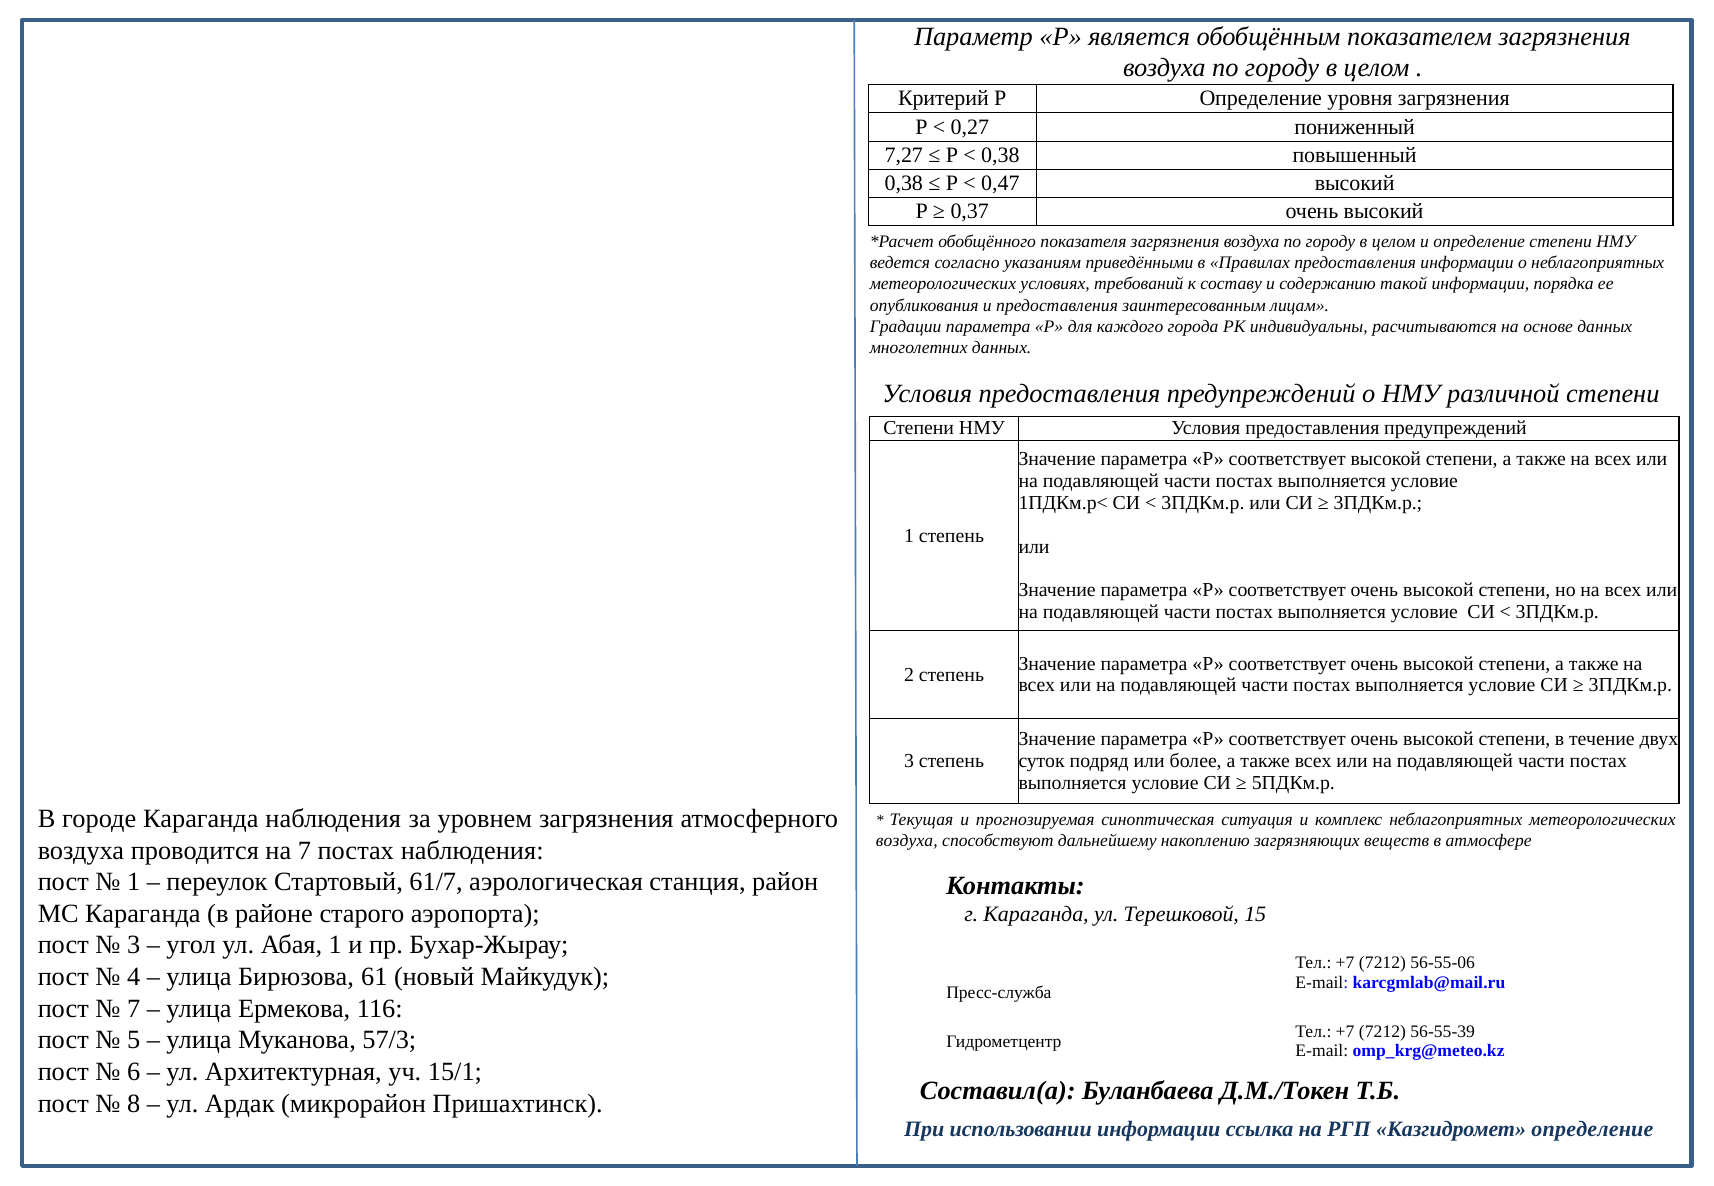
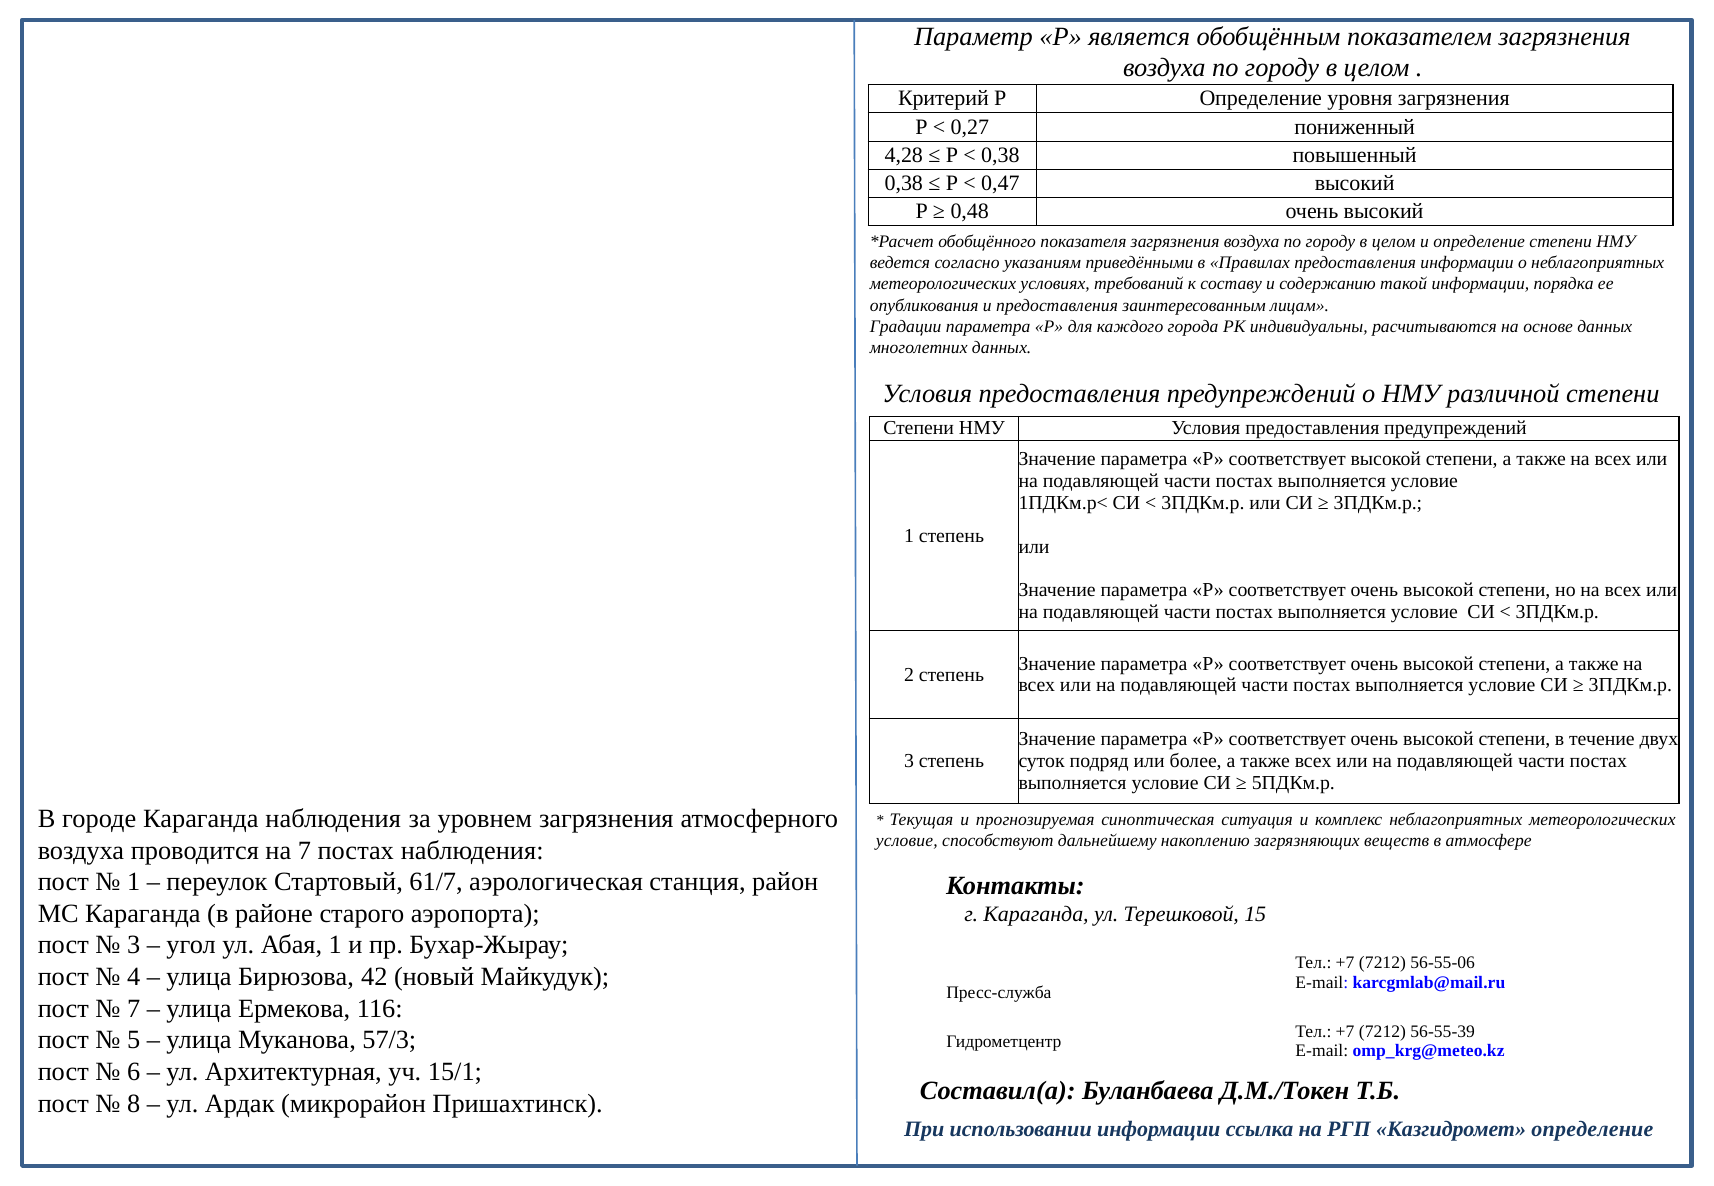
7,27: 7,27 -> 4,28 (904, 155)
0,37: 0,37 -> 0,48 (970, 212)
воздуха: воздуха -> условие (907, 841)
61: 61 -> 42 (374, 977)
